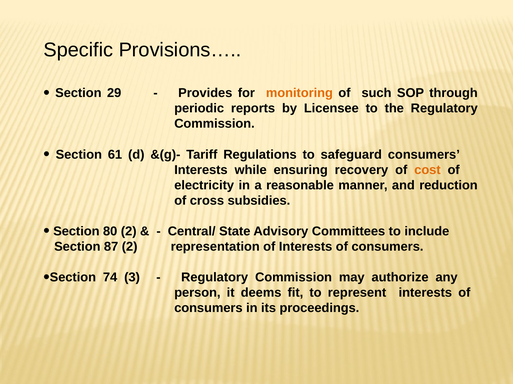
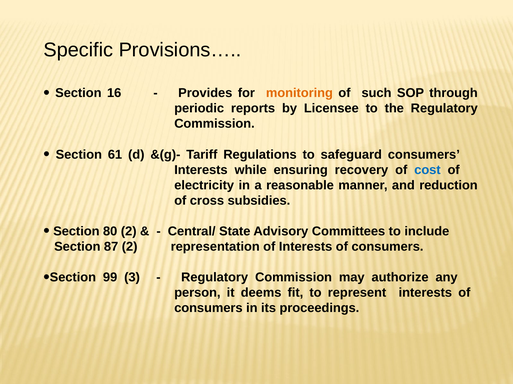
29: 29 -> 16 (114, 93)
cost colour: orange -> blue (427, 170)
74: 74 -> 99 (110, 278)
